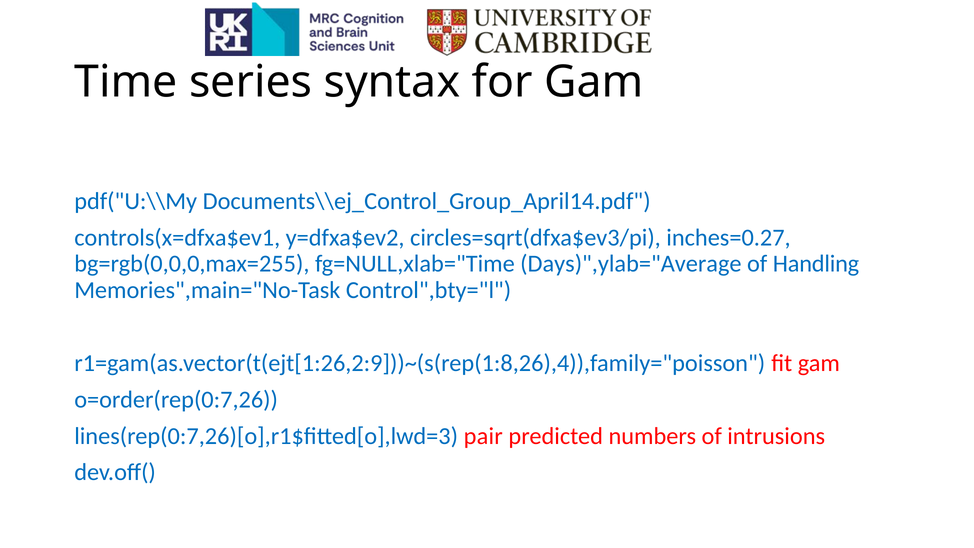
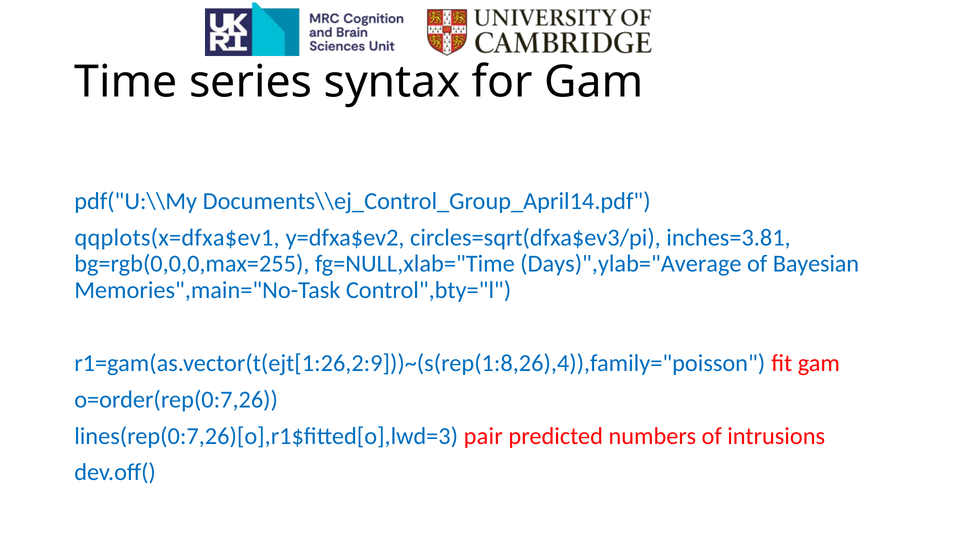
controls(x=dfxa$ev1: controls(x=dfxa$ev1 -> qqplots(x=dfxa$ev1 (177, 238)
inches=0.27: inches=0.27 -> inches=3.81 (729, 238)
Handling: Handling -> Bayesian (816, 264)
